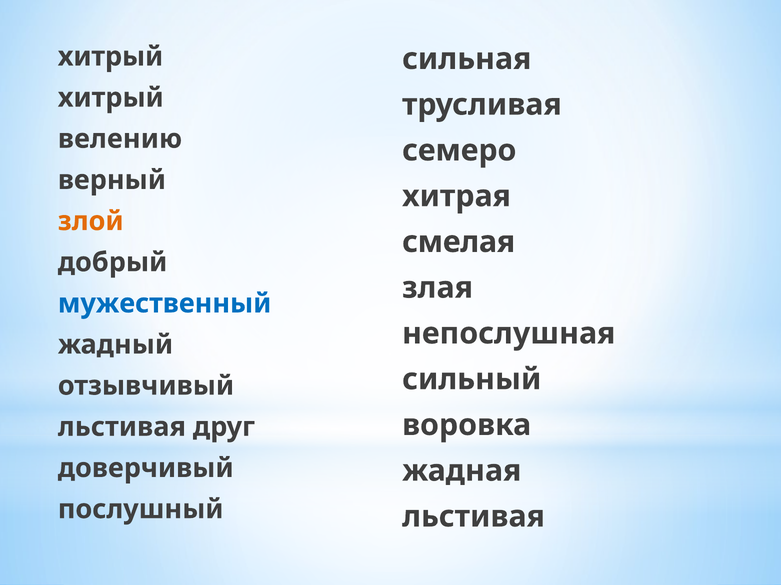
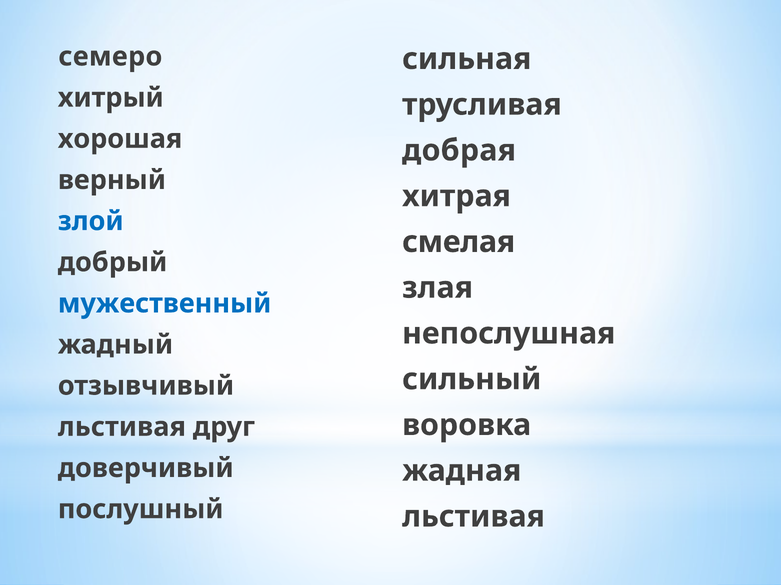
хитрый: хитрый -> семеро (110, 57)
велению: велению -> хорошая (120, 139)
семеро: семеро -> добрая (459, 151)
злой colour: orange -> blue (91, 221)
